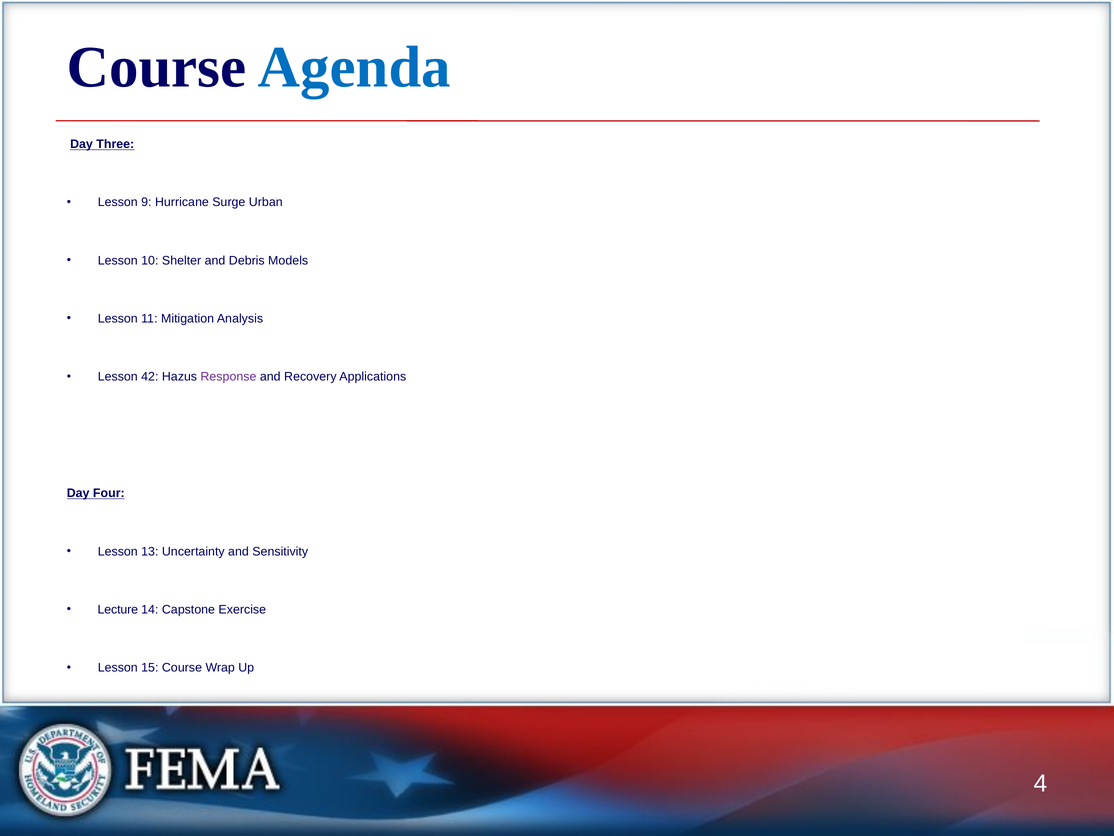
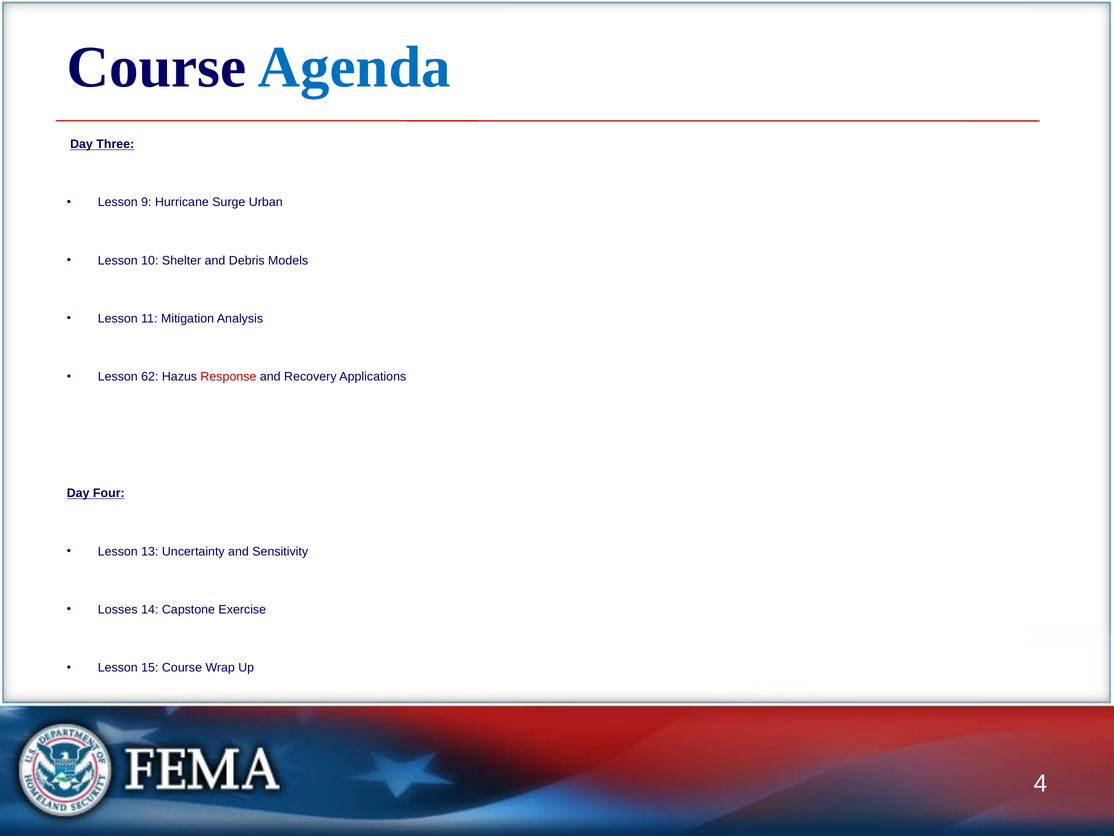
42: 42 -> 62 (150, 377)
Response colour: purple -> red (228, 377)
Lecture: Lecture -> Losses (118, 609)
